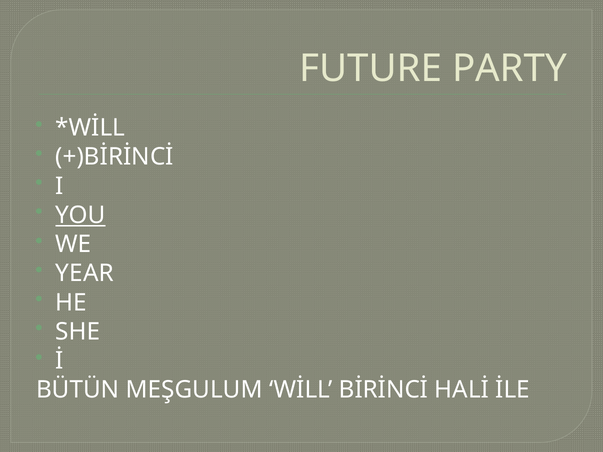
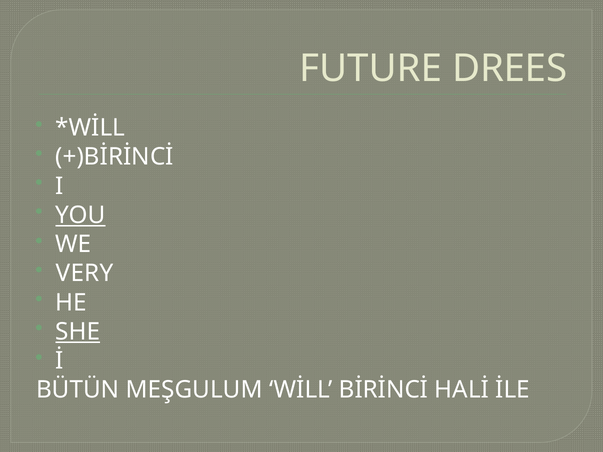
PARTY: PARTY -> DREES (510, 69)
YEAR: YEAR -> VERY (85, 274)
SHE underline: none -> present (78, 332)
